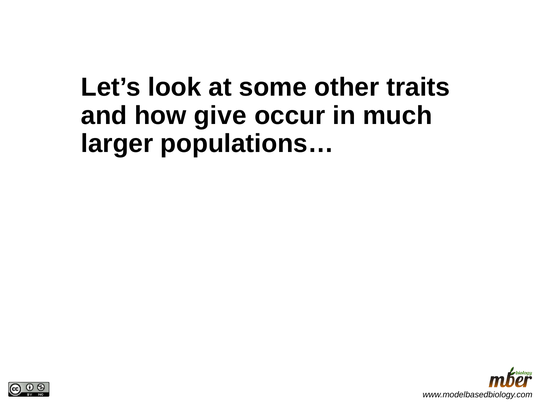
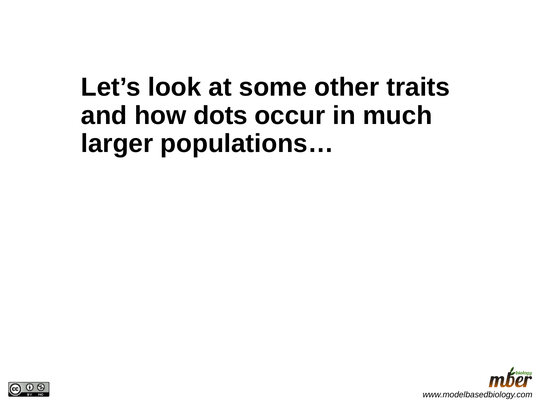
give: give -> dots (221, 115)
